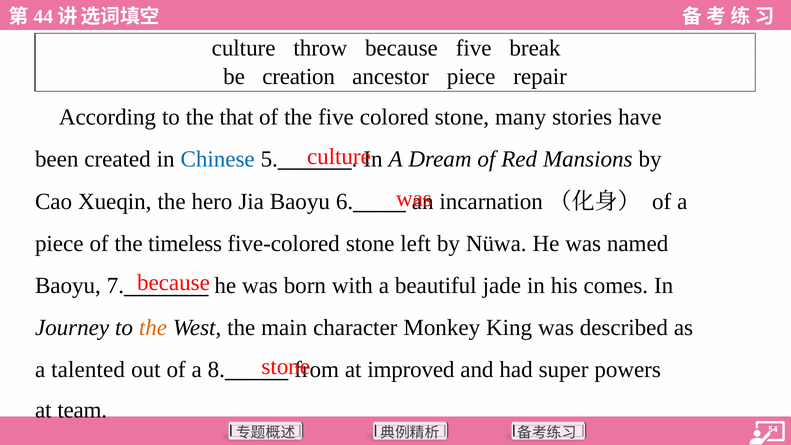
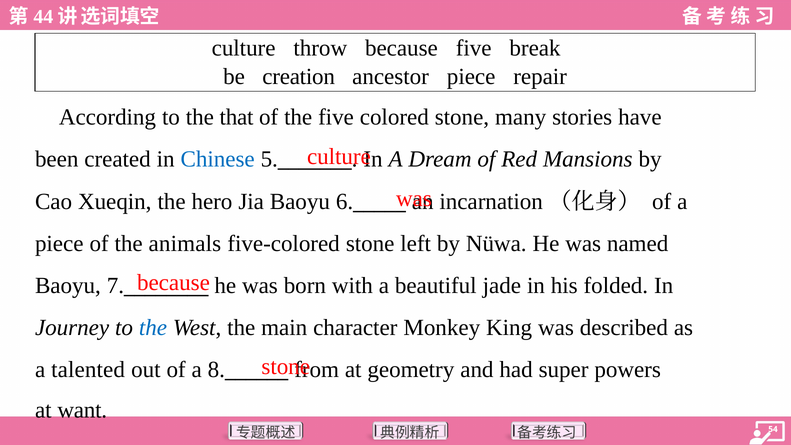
timeless: timeless -> animals (185, 243)
comes: comes -> folded (616, 285)
the colour: orange -> blue (153, 327)
improved: improved -> geometry (411, 369)
team: team -> want (82, 410)
